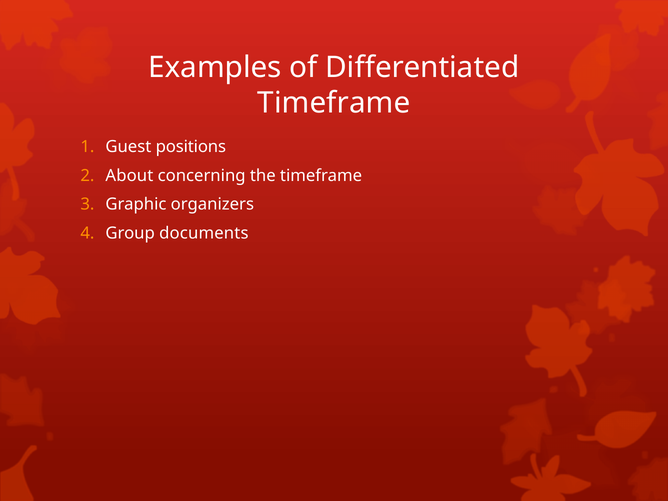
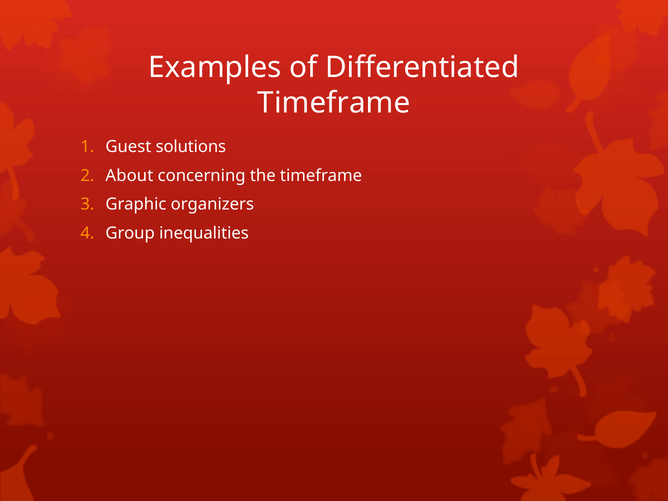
positions: positions -> solutions (191, 147)
documents: documents -> inequalities (204, 233)
